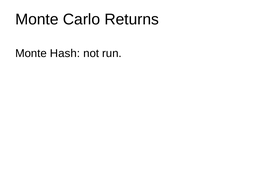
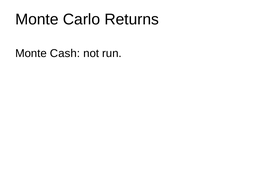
Hash: Hash -> Cash (65, 53)
